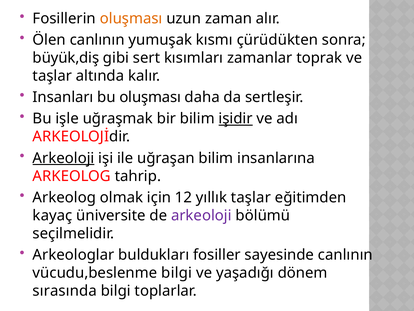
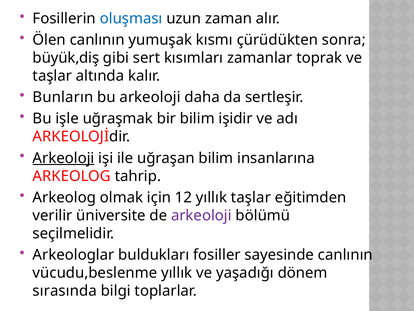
oluşması colour: orange -> blue (131, 19)
Insanları: Insanları -> Bunların (63, 97)
bu oluşması: oluşması -> arkeoloji (150, 97)
işidir underline: present -> none (236, 119)
kayaç: kayaç -> verilir (53, 215)
vücudu,beslenme bilgi: bilgi -> yıllık (177, 272)
